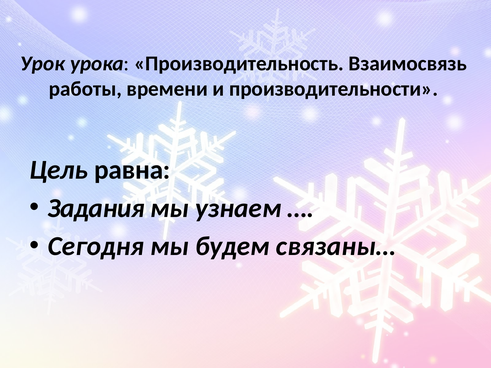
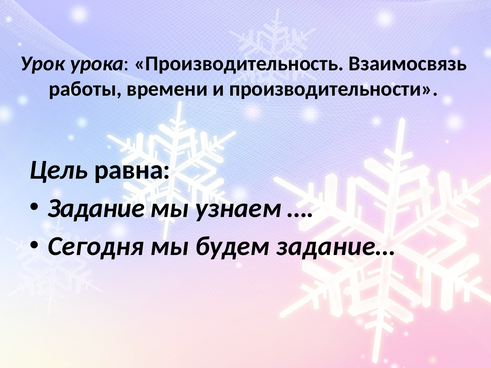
Задания: Задания -> Задание (96, 208)
связаны…: связаны… -> задание… (336, 246)
